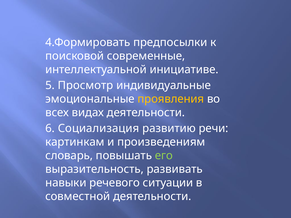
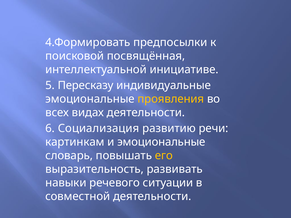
современные: современные -> посвящённая (146, 56)
Просмотр: Просмотр -> Пересказу (86, 86)
и произведениям: произведениям -> эмоциональные (161, 142)
его colour: light green -> yellow (164, 156)
